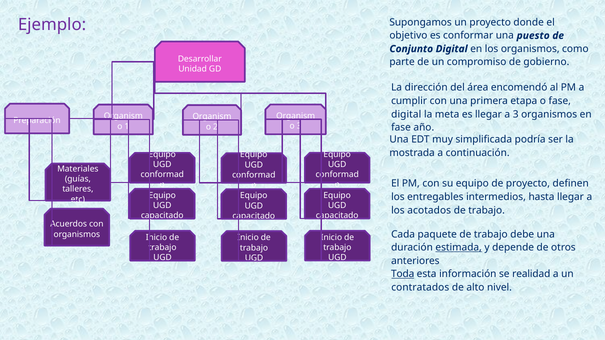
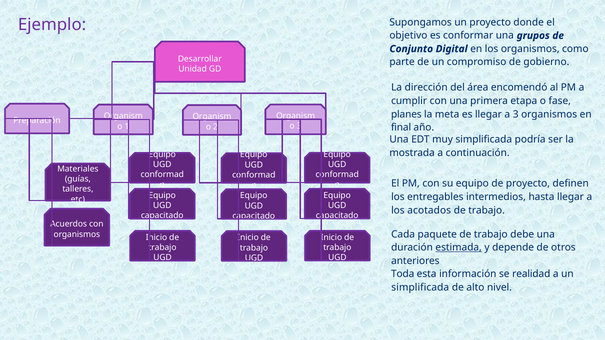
puesto: puesto -> grupos (533, 36)
digital: digital -> planes (406, 114)
fase: fase -> final (401, 128)
Toda underline: present -> none (403, 274)
contratados: contratados -> simplificada (420, 288)
